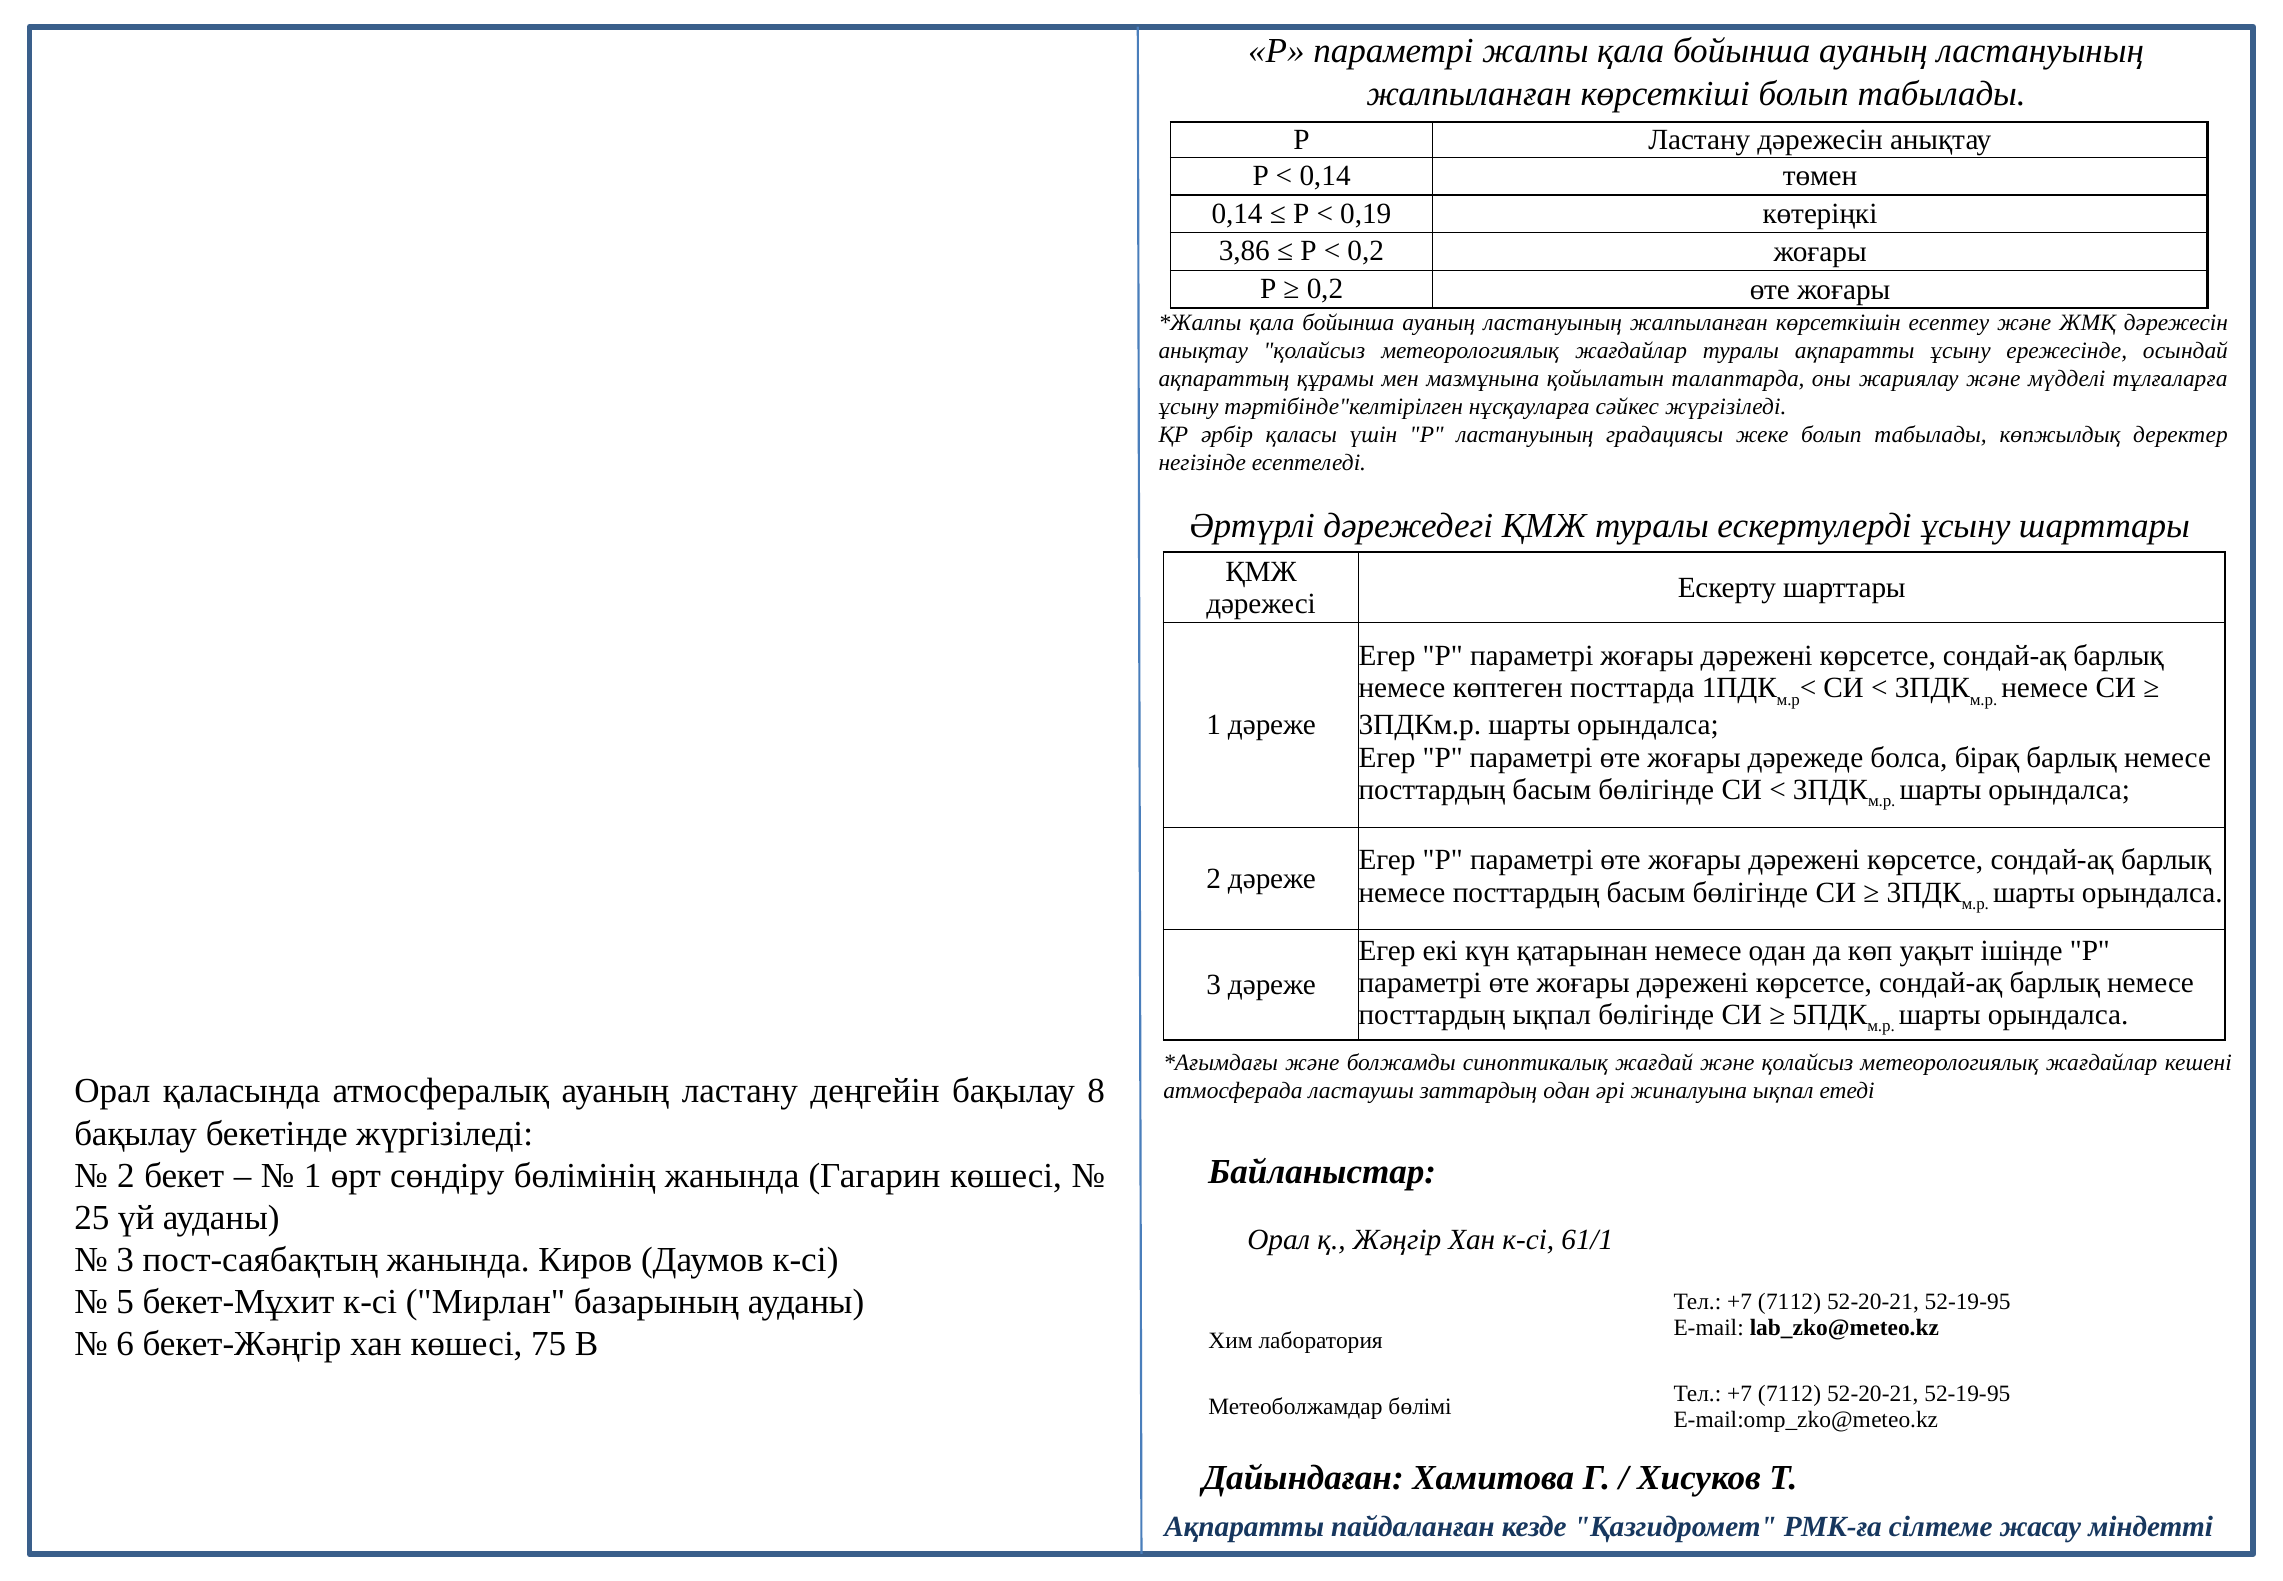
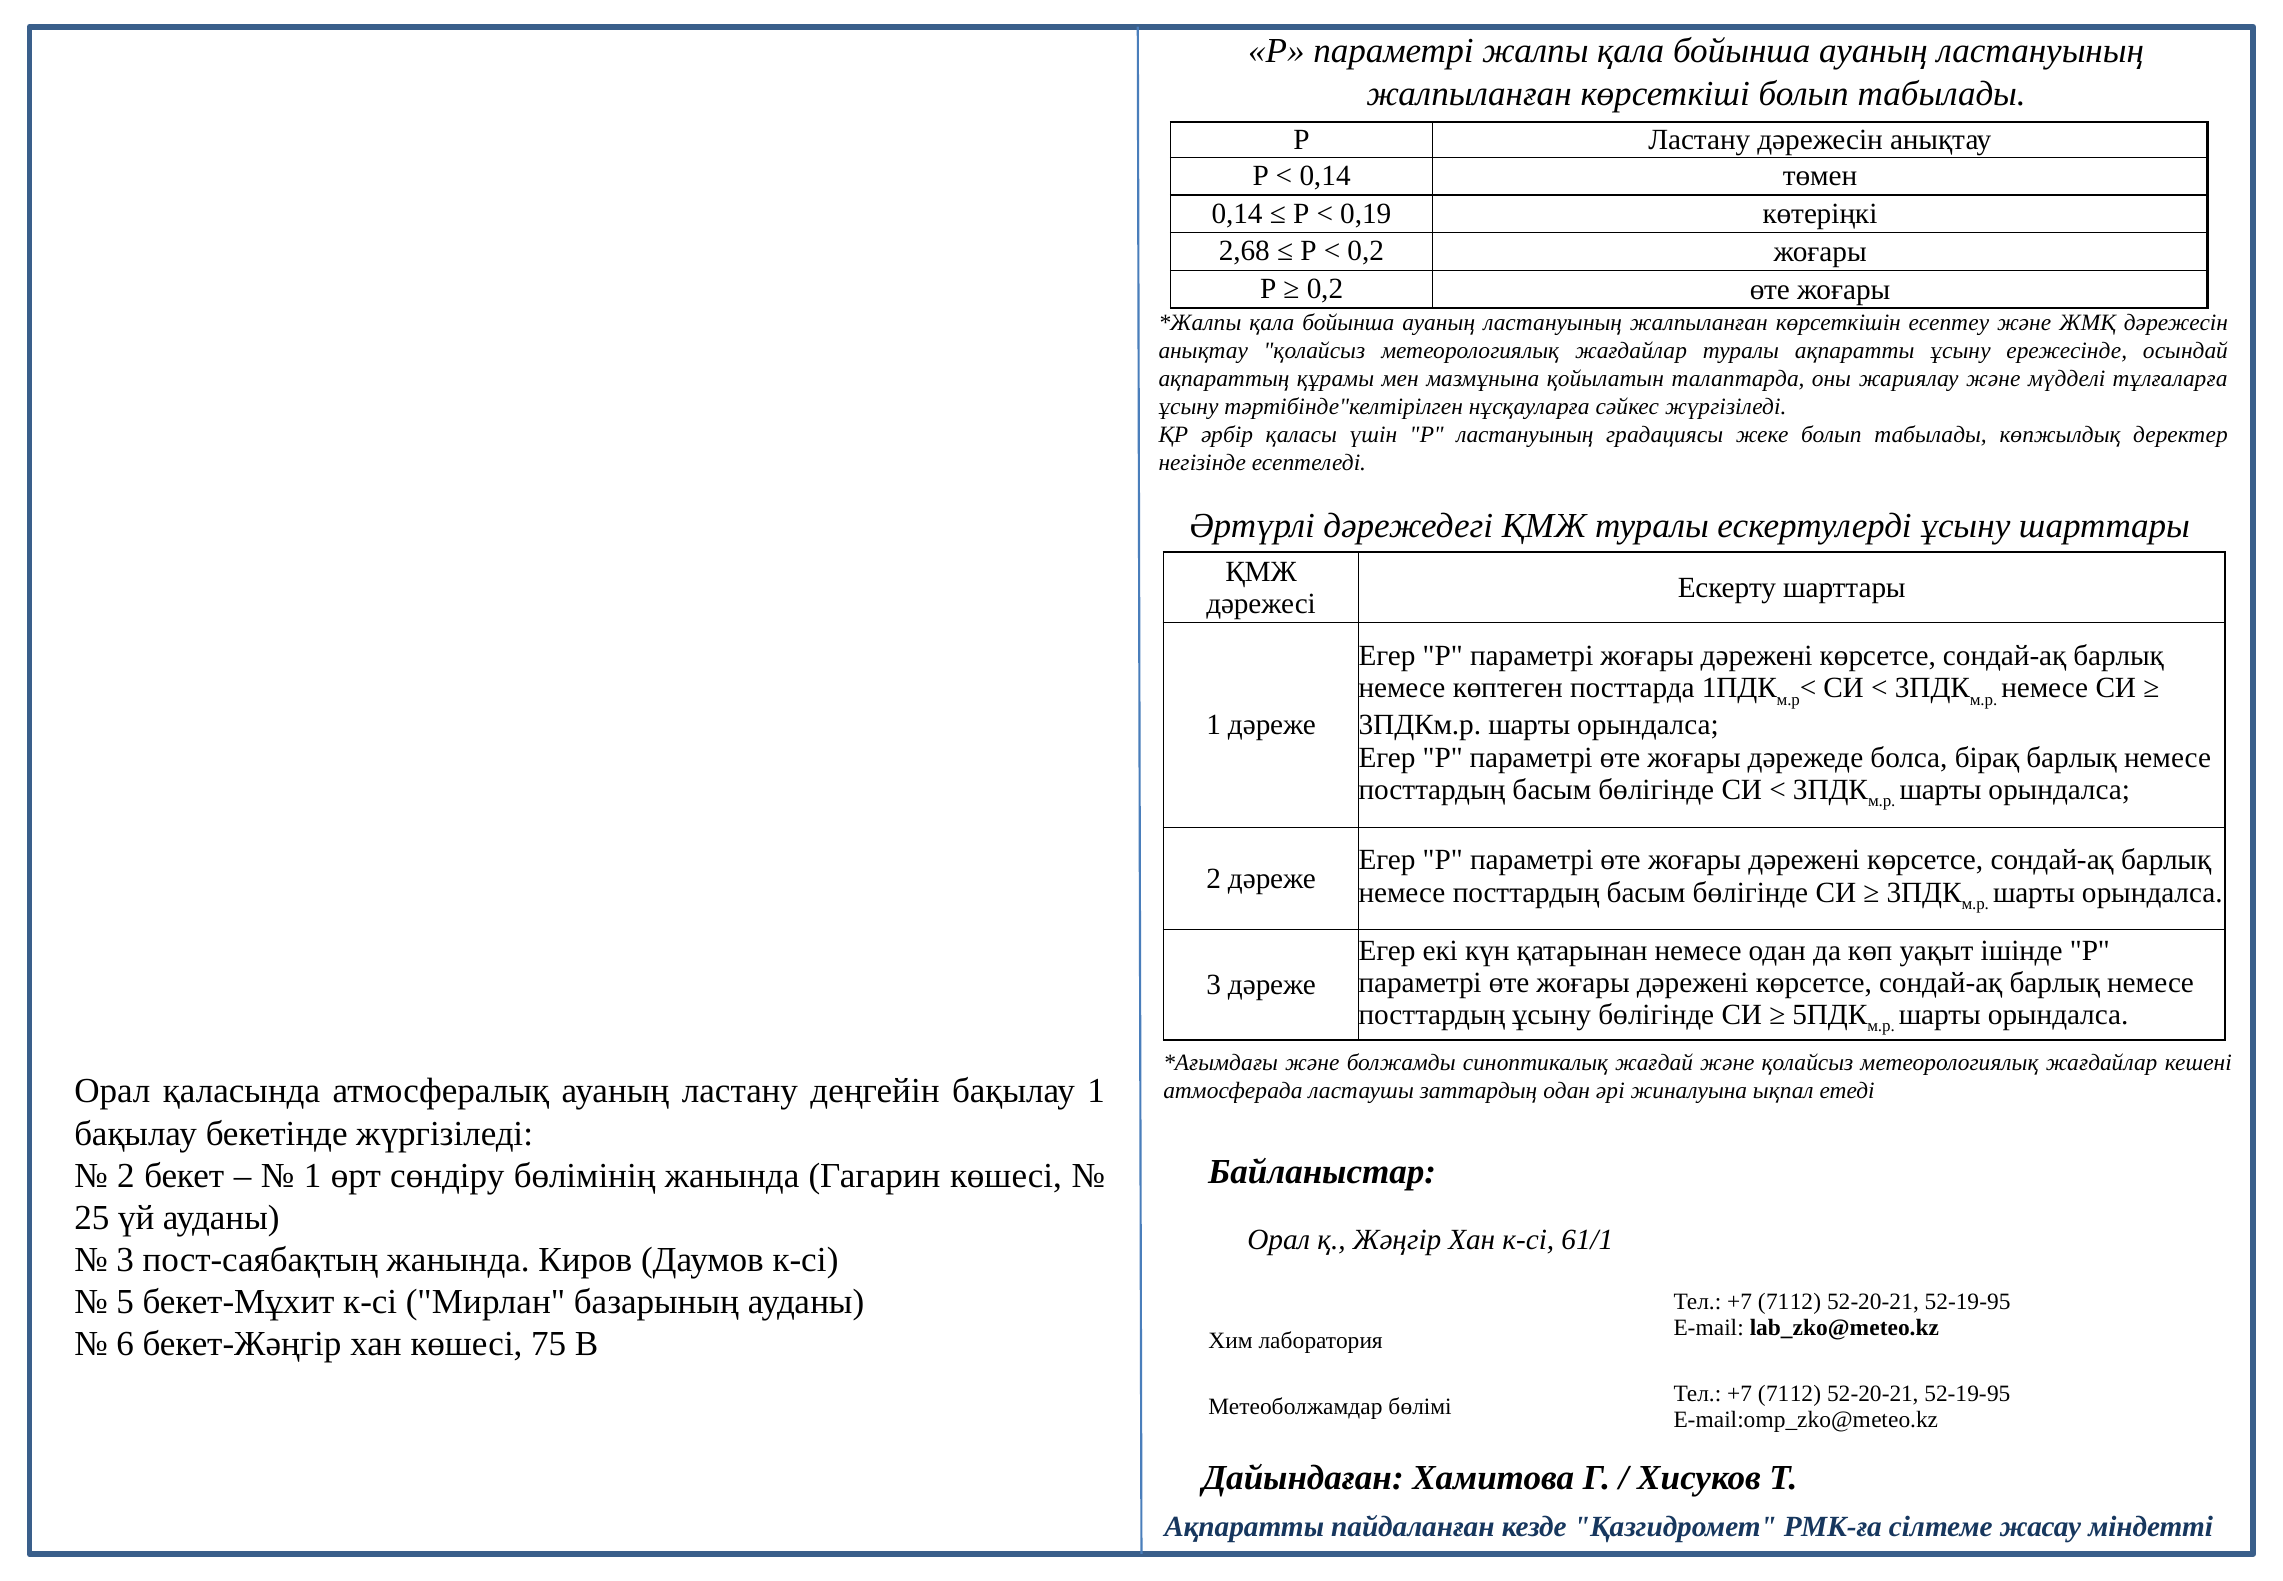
3,86: 3,86 -> 2,68 (1244, 251)
посттардың ықпал: ықпал -> ұсыну (1552, 1015)
бақылау 8: 8 -> 1 (1096, 1091)
